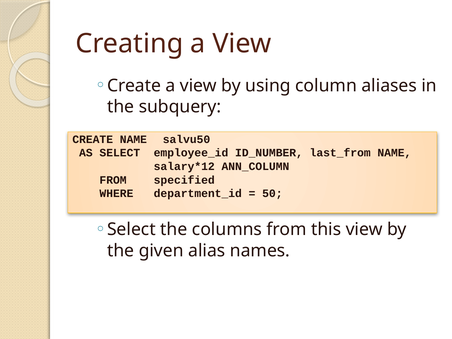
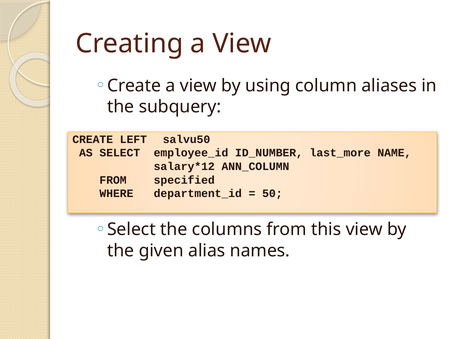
CREATE NAME: NAME -> LEFT (133, 139)
last_from: last_from -> last_more (340, 153)
